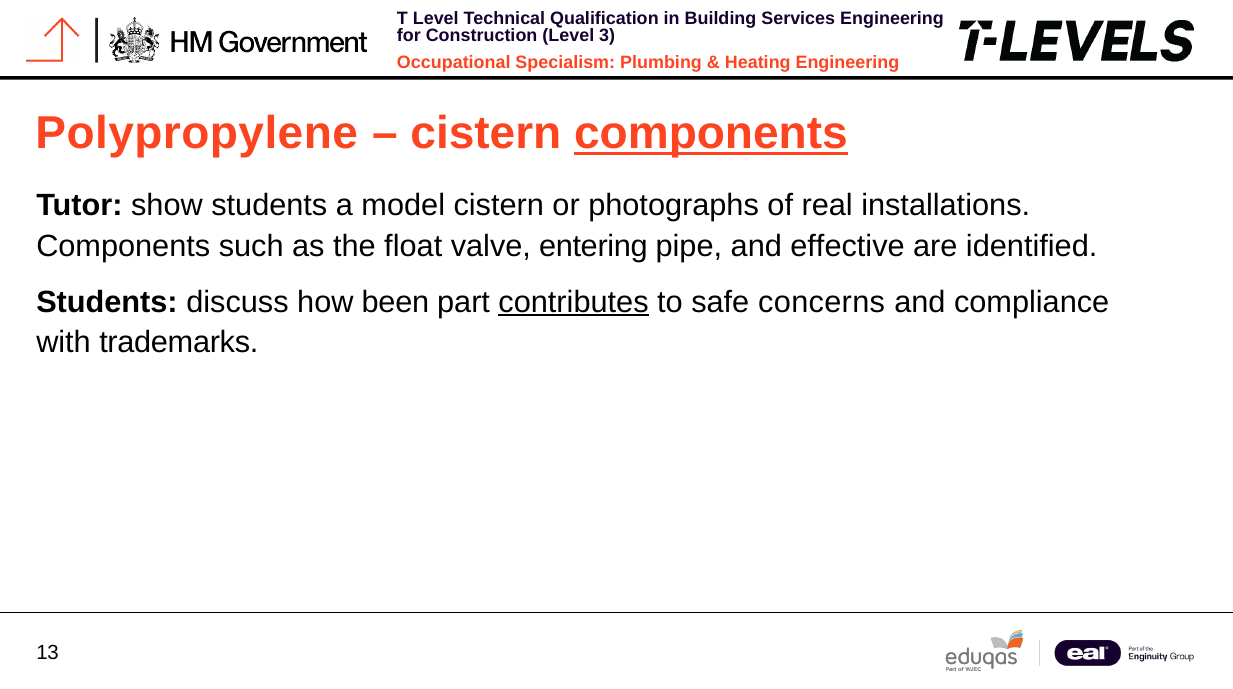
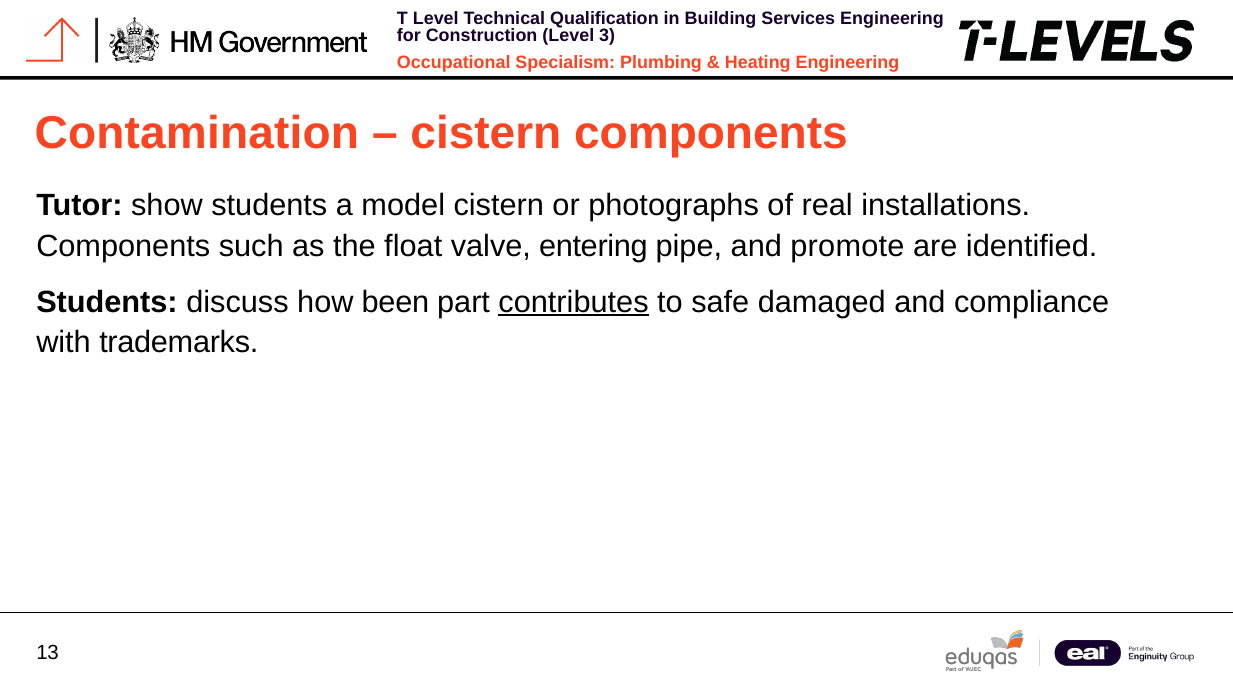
Polypropylene: Polypropylene -> Contamination (197, 134)
components underline: present -> none (711, 134)
effective: effective -> promote (847, 246)
concerns: concerns -> damaged (822, 302)
